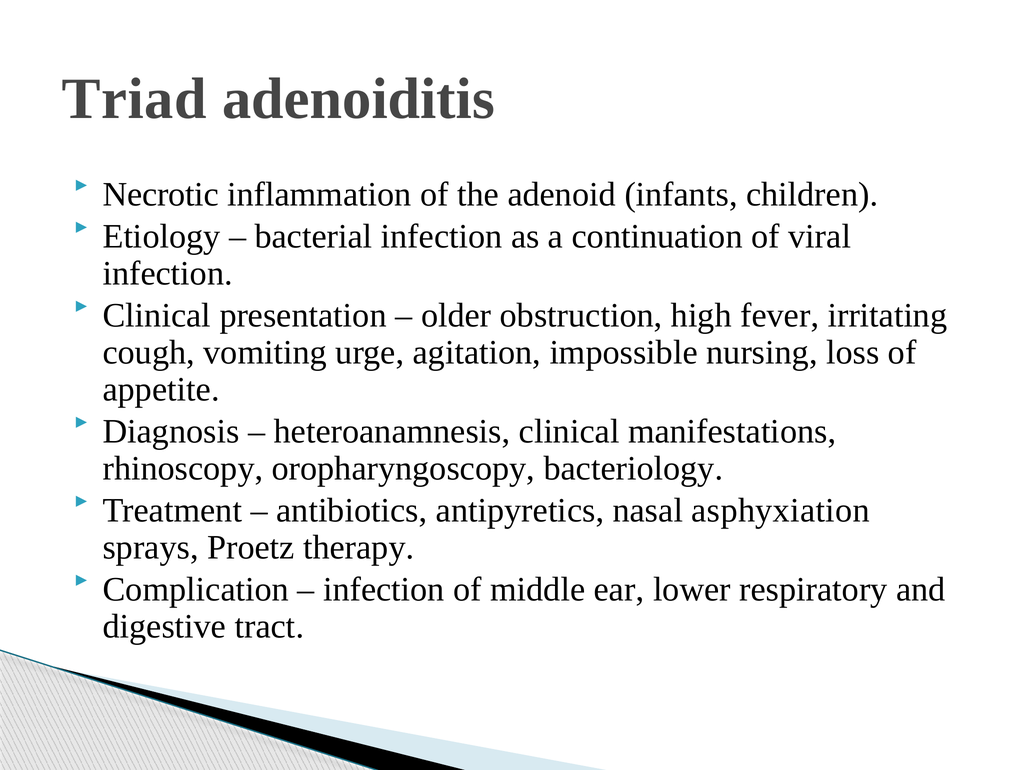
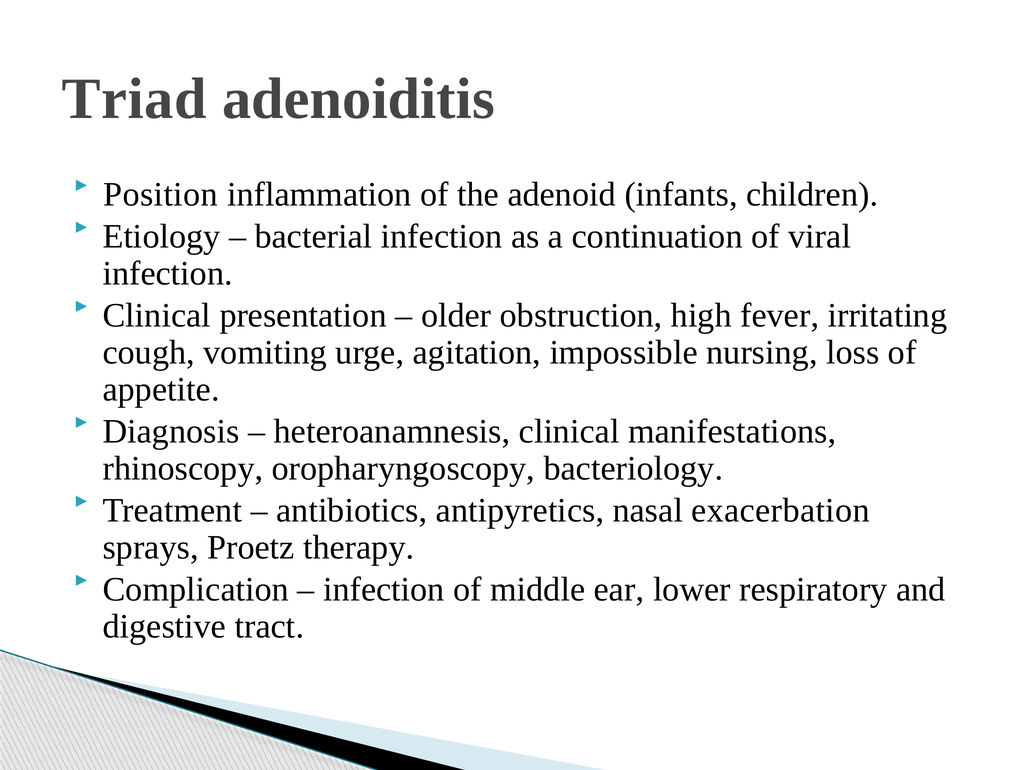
Necrotic: Necrotic -> Position (161, 194)
asphyxiation: asphyxiation -> exacerbation (781, 510)
